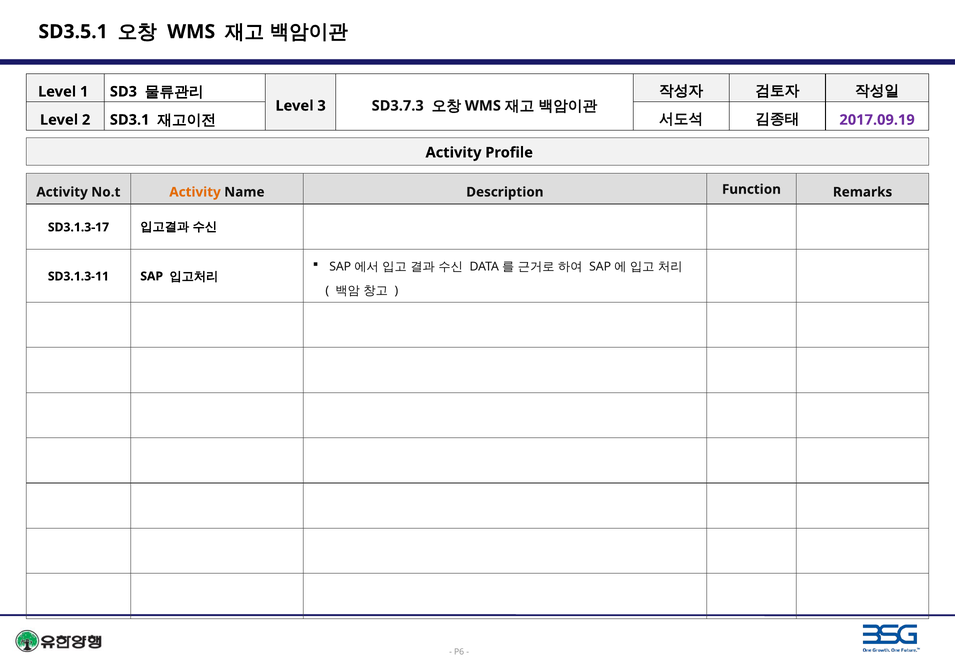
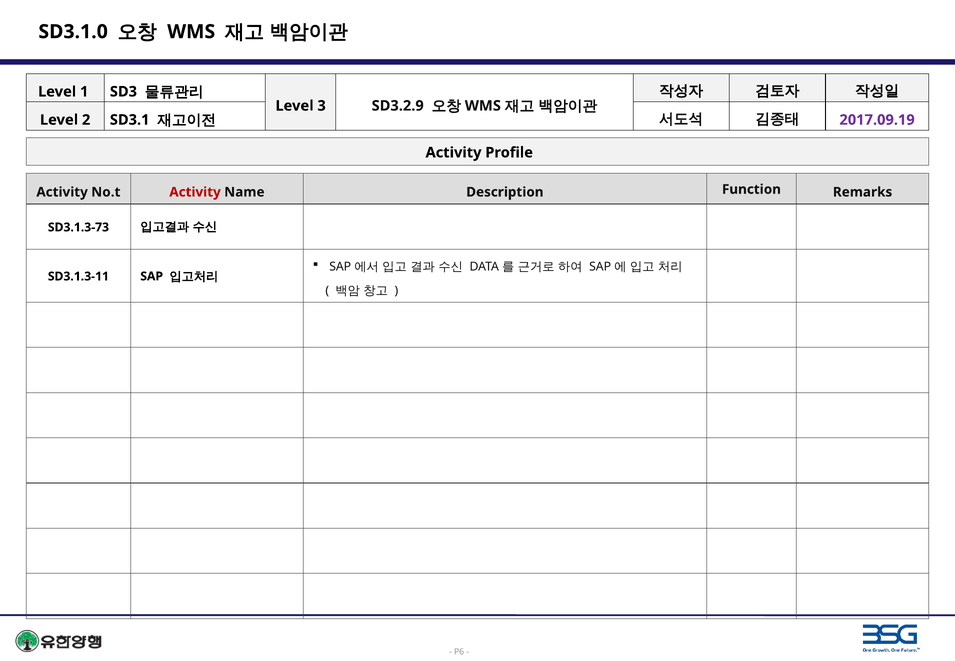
SD3.5.1: SD3.5.1 -> SD3.1.0 (73, 32)
SD3.7.3: SD3.7.3 -> SD3.2.9 (398, 106)
Activity colour: orange -> red (195, 192)
SD3.1.3-17: SD3.1.3-17 -> SD3.1.3-73 (78, 227)
